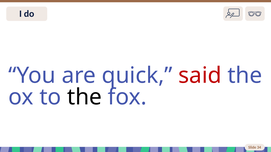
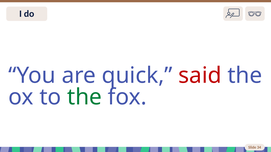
the colour: black -> green (84, 97)
